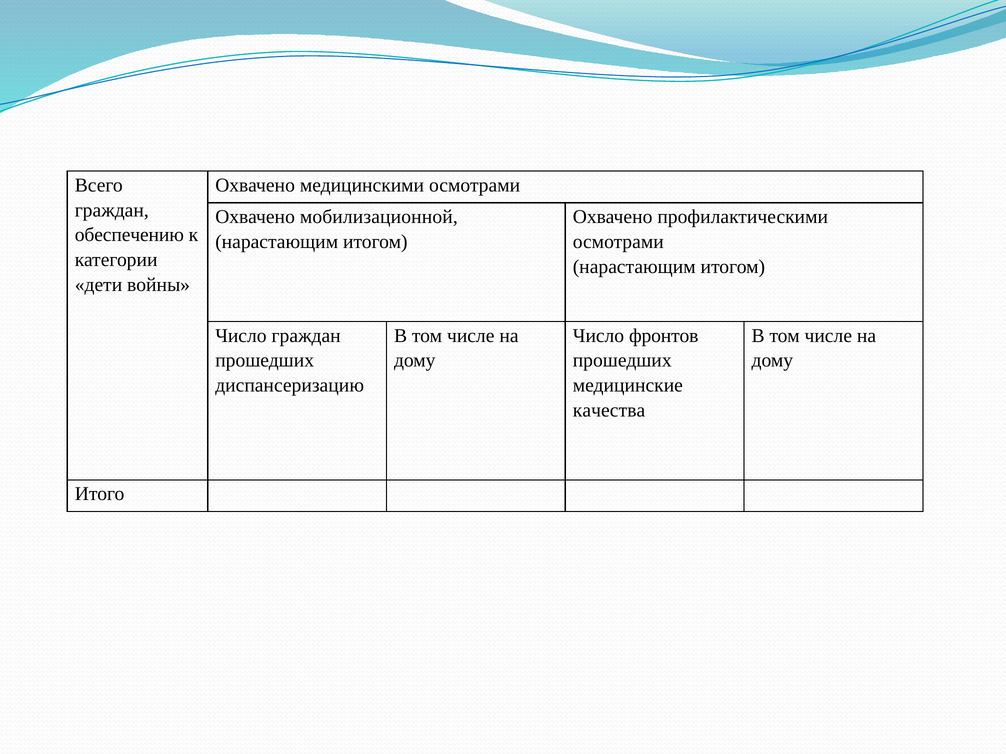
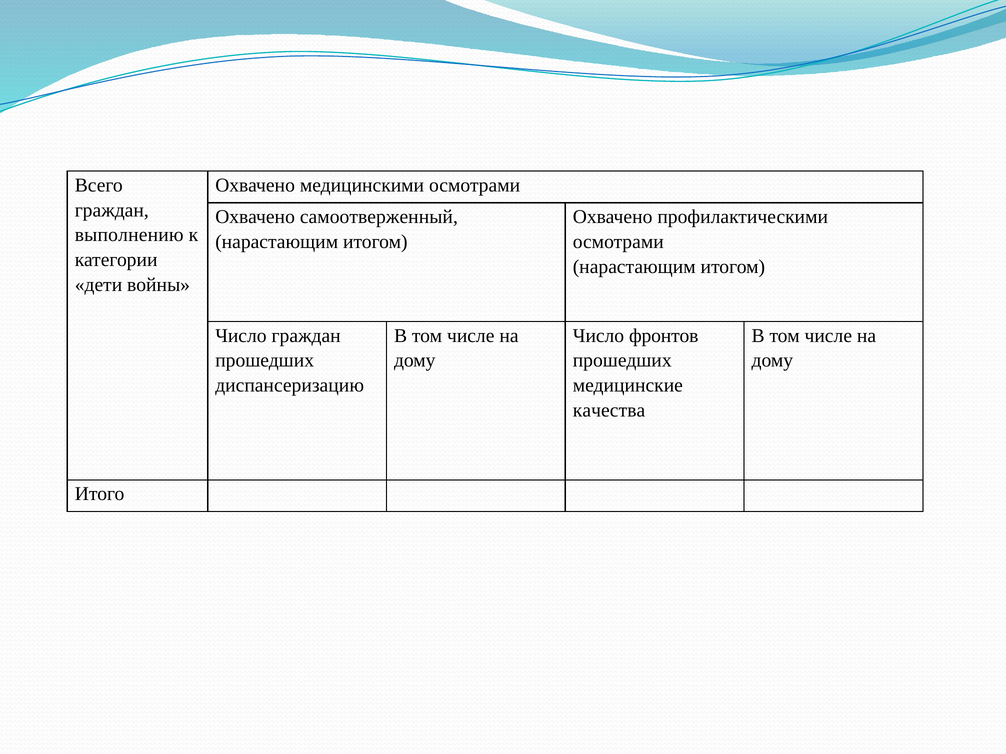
мобилизационной: мобилизационной -> самоотверженный (379, 217)
обеспечению: обеспечению -> выполнению (129, 235)
